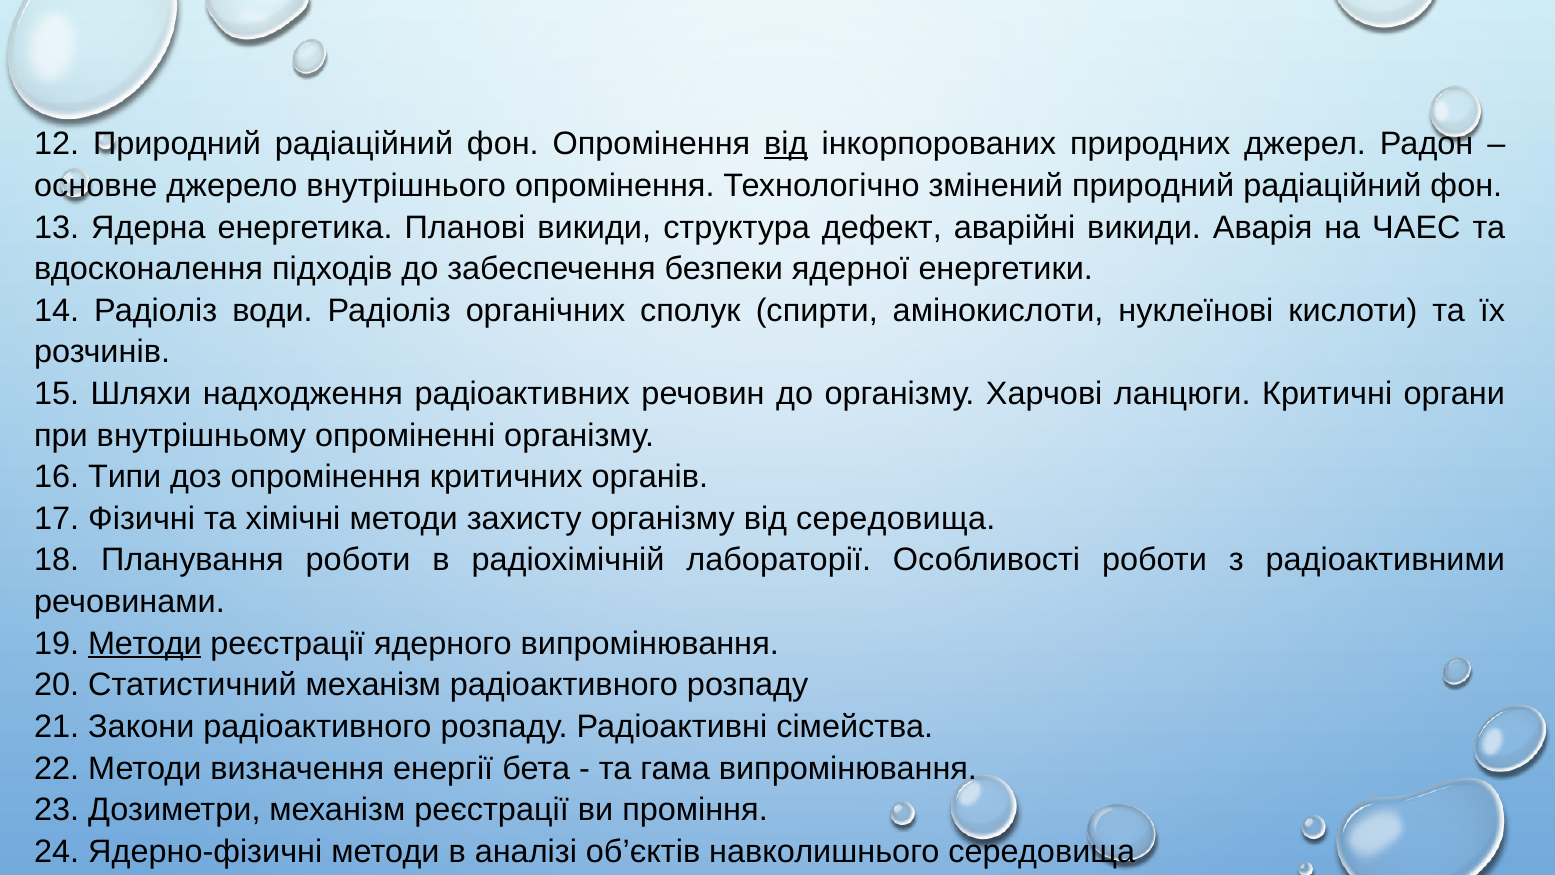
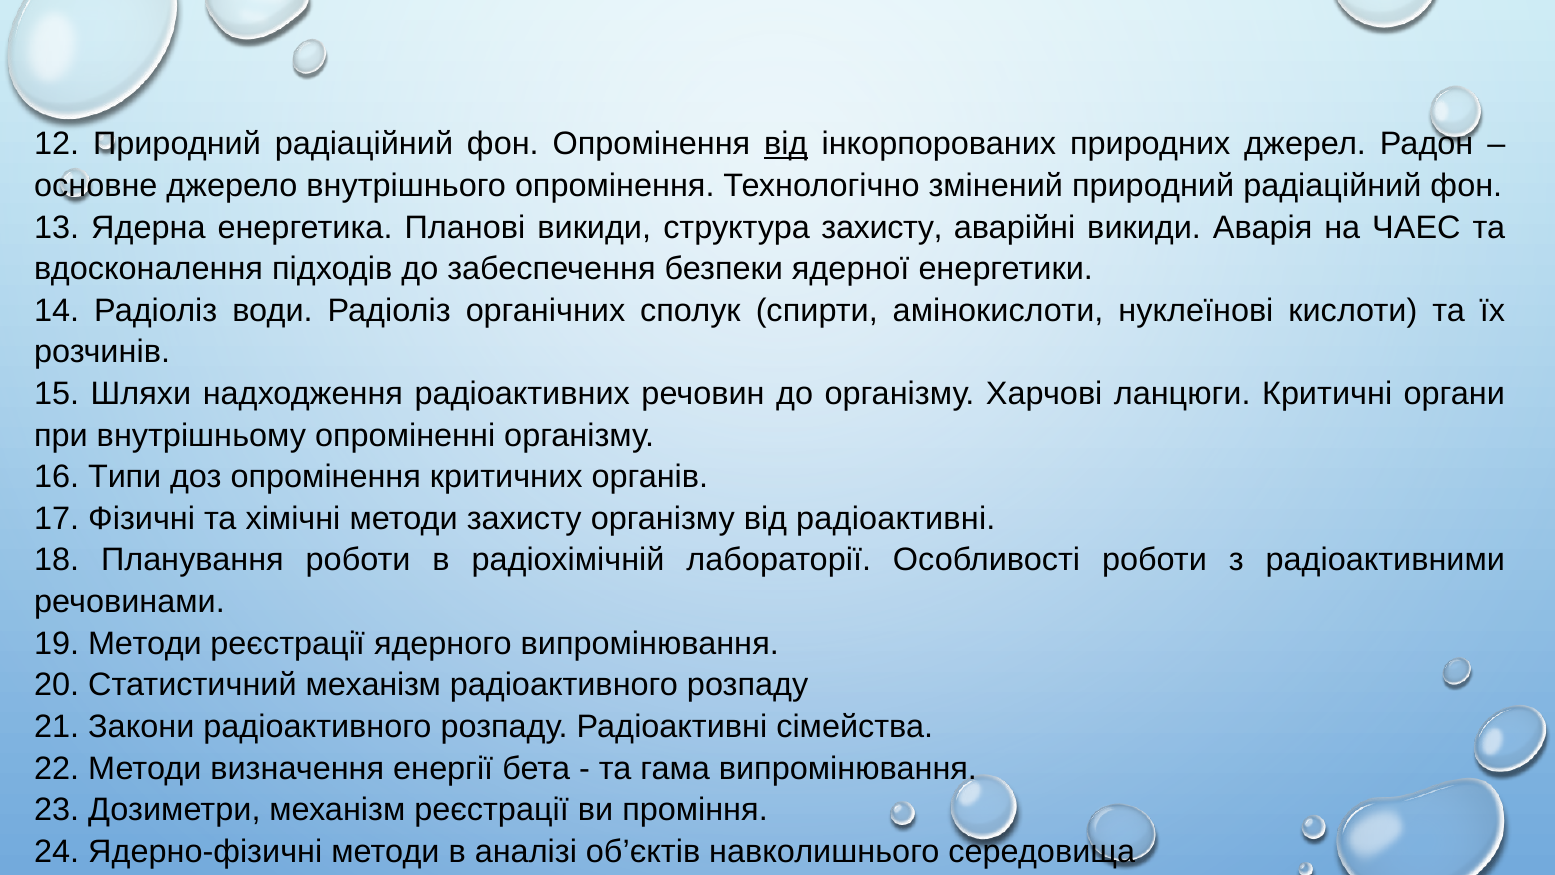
структура дефект: дефект -> захисту (882, 227)
від середовища: середовища -> радіоактивні (896, 518)
Методи underline: present -> none (145, 643)
